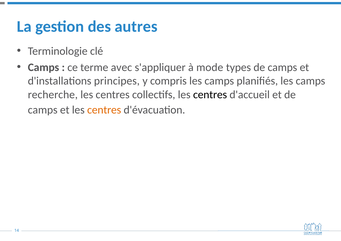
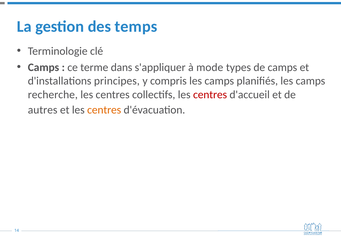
autres: autres -> temps (136, 27)
avec: avec -> dans (122, 67)
centres colour: black -> red (210, 95)
camps: camps -> autres (43, 110)
